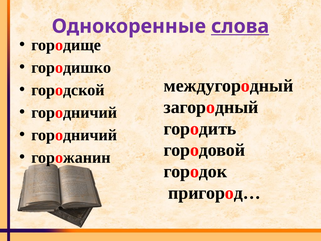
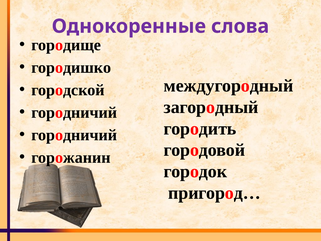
слова underline: present -> none (240, 26)
